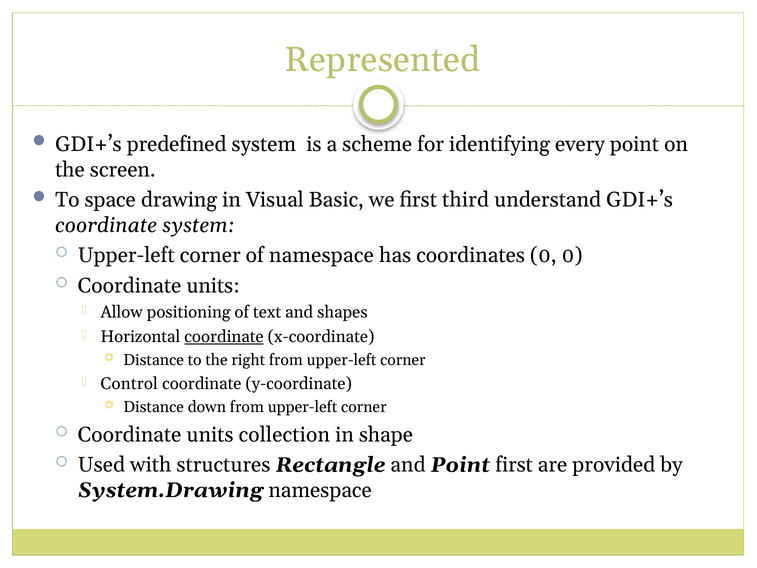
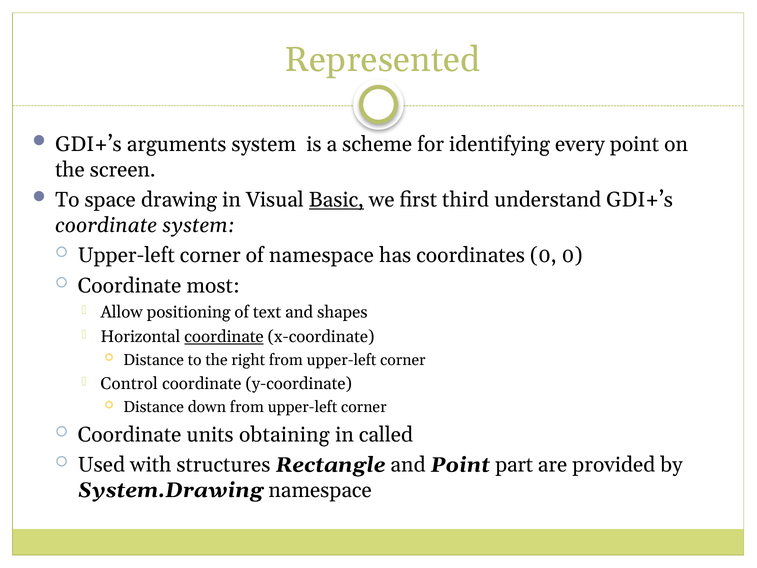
predefined: predefined -> arguments (177, 144)
Basic underline: none -> present (336, 200)
units: units -> most (213, 286)
collection: collection -> obtaining (284, 434)
shape: shape -> called (386, 434)
Point first: first -> part (514, 465)
